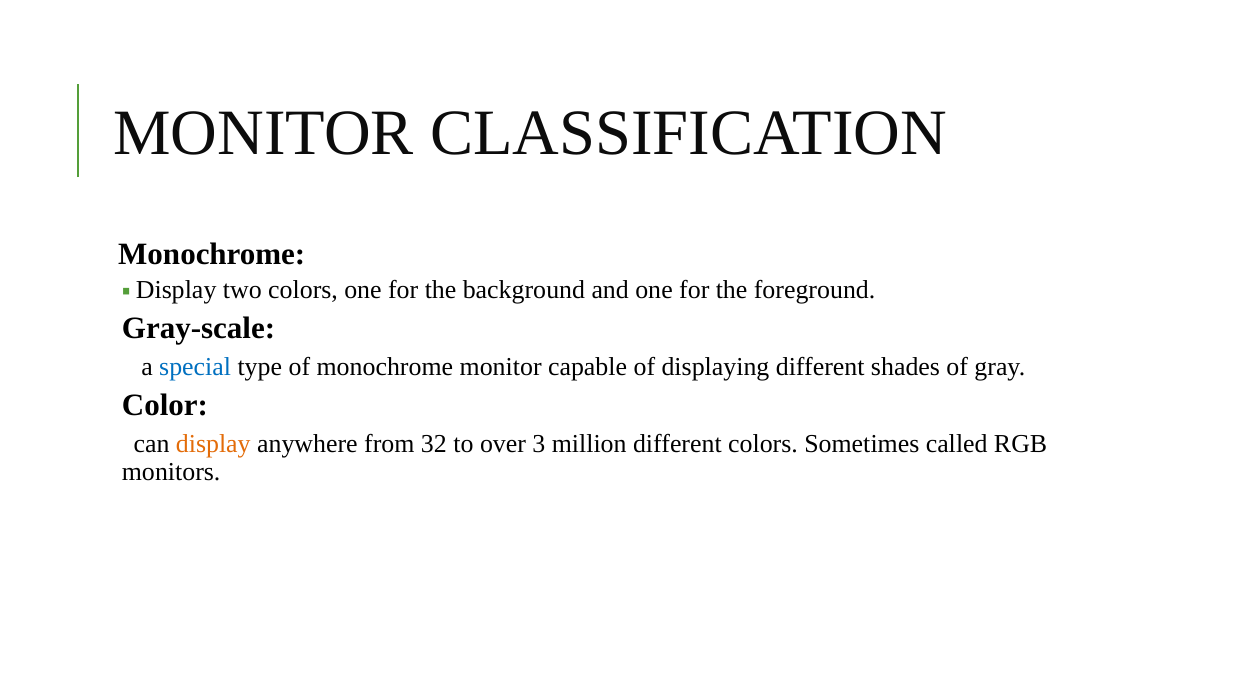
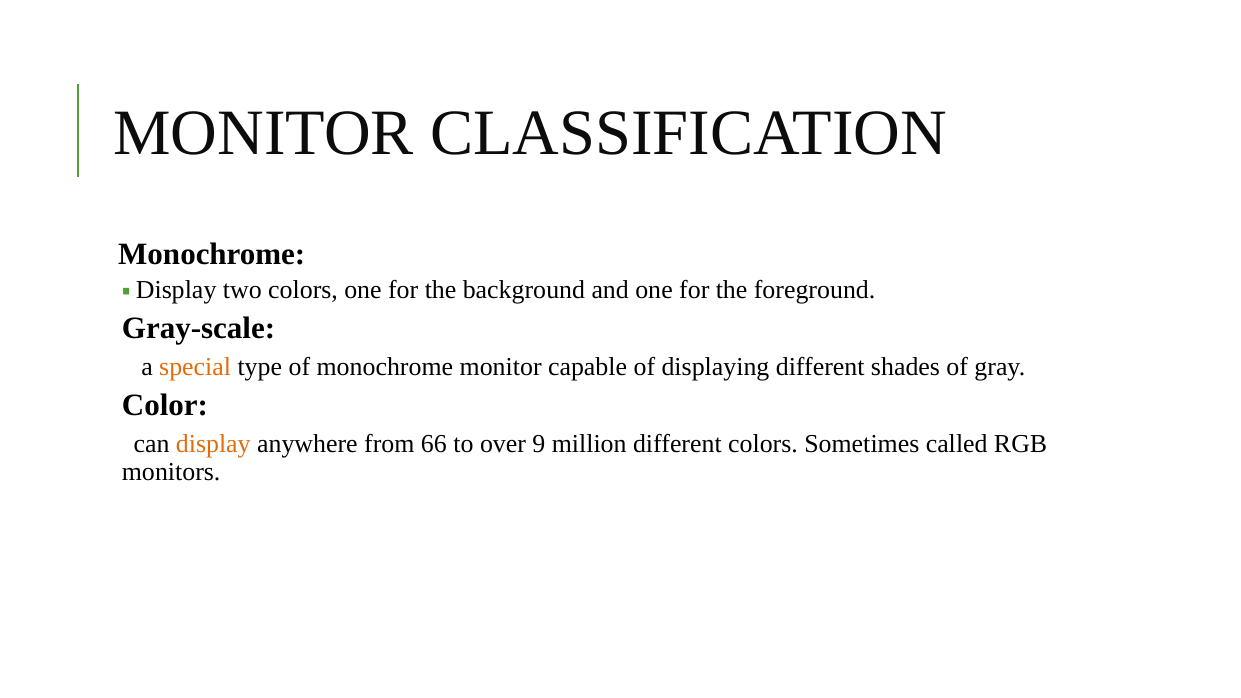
special colour: blue -> orange (195, 367)
32: 32 -> 66 (434, 444)
3: 3 -> 9 (539, 444)
